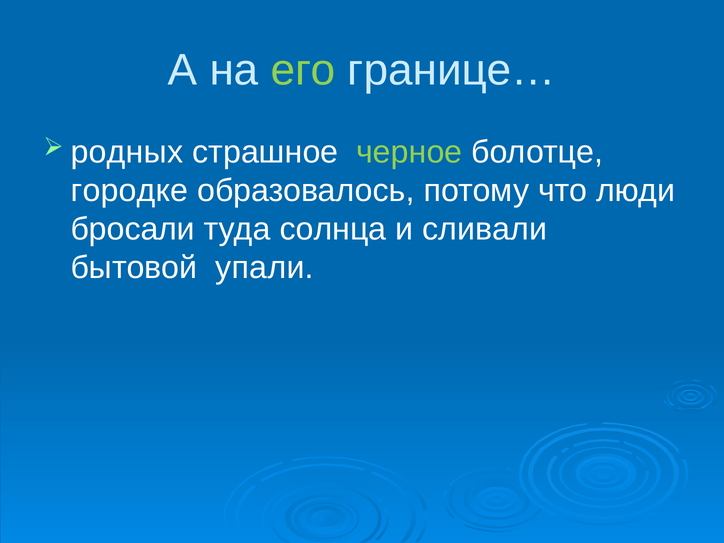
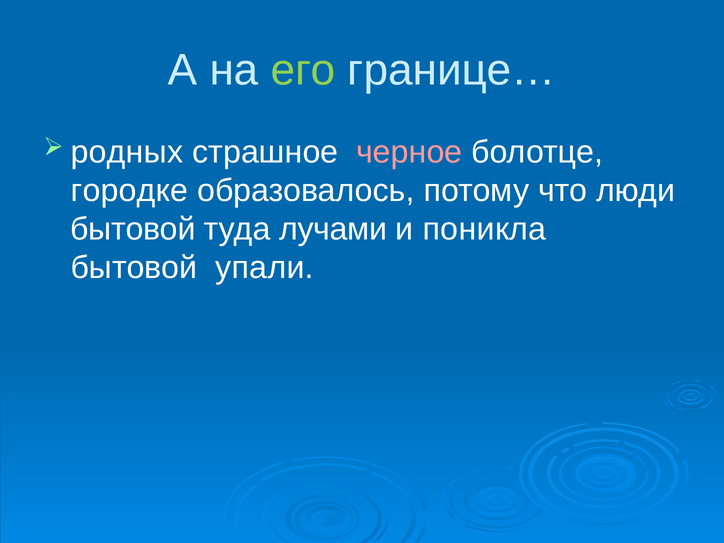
черное colour: light green -> pink (409, 152)
бросали: бросали -> бытовой (133, 229)
солнца: солнца -> лучами (333, 229)
сливали: сливали -> поникла (485, 229)
